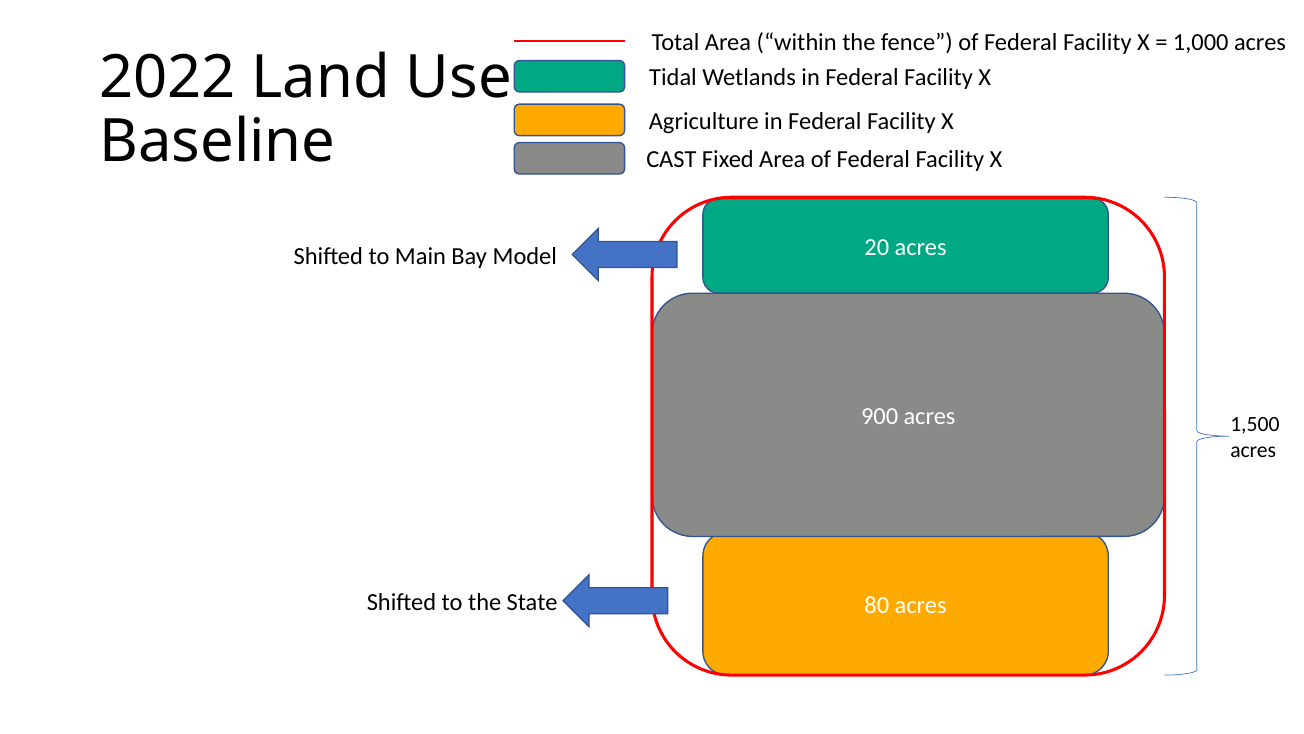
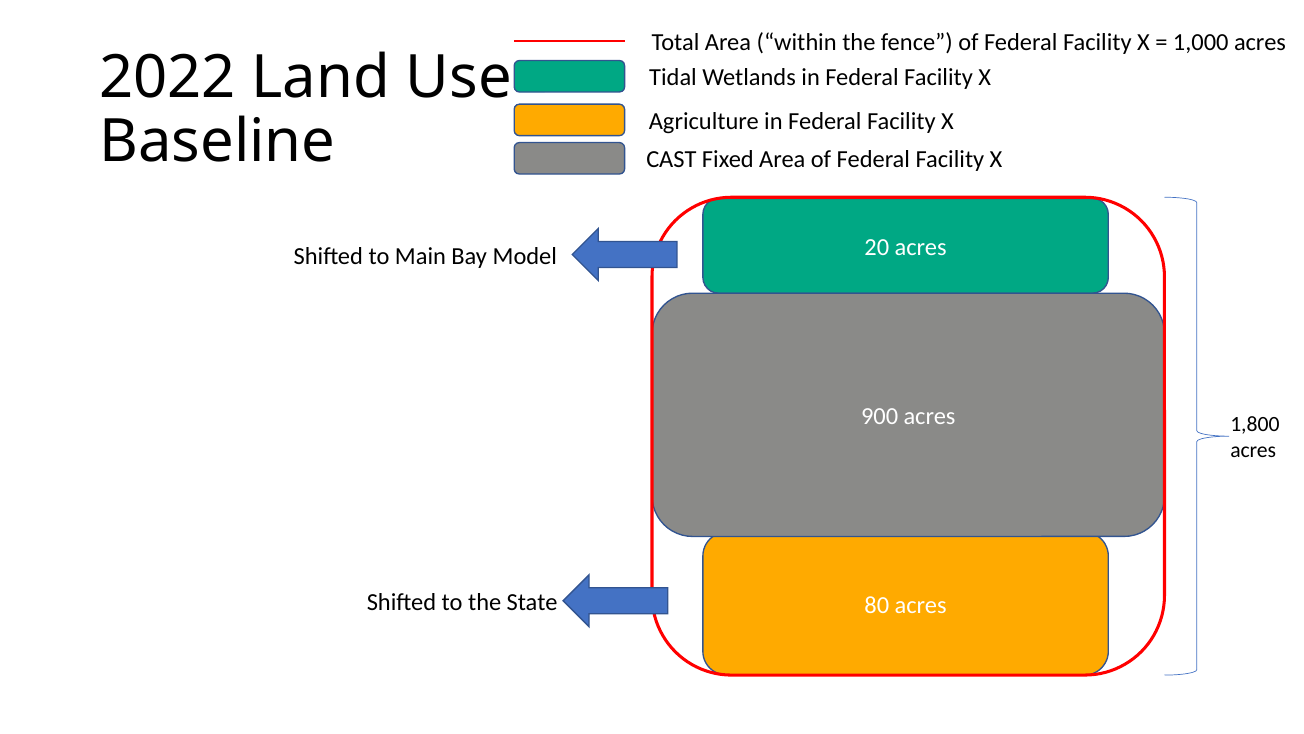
1,500: 1,500 -> 1,800 (1255, 424)
